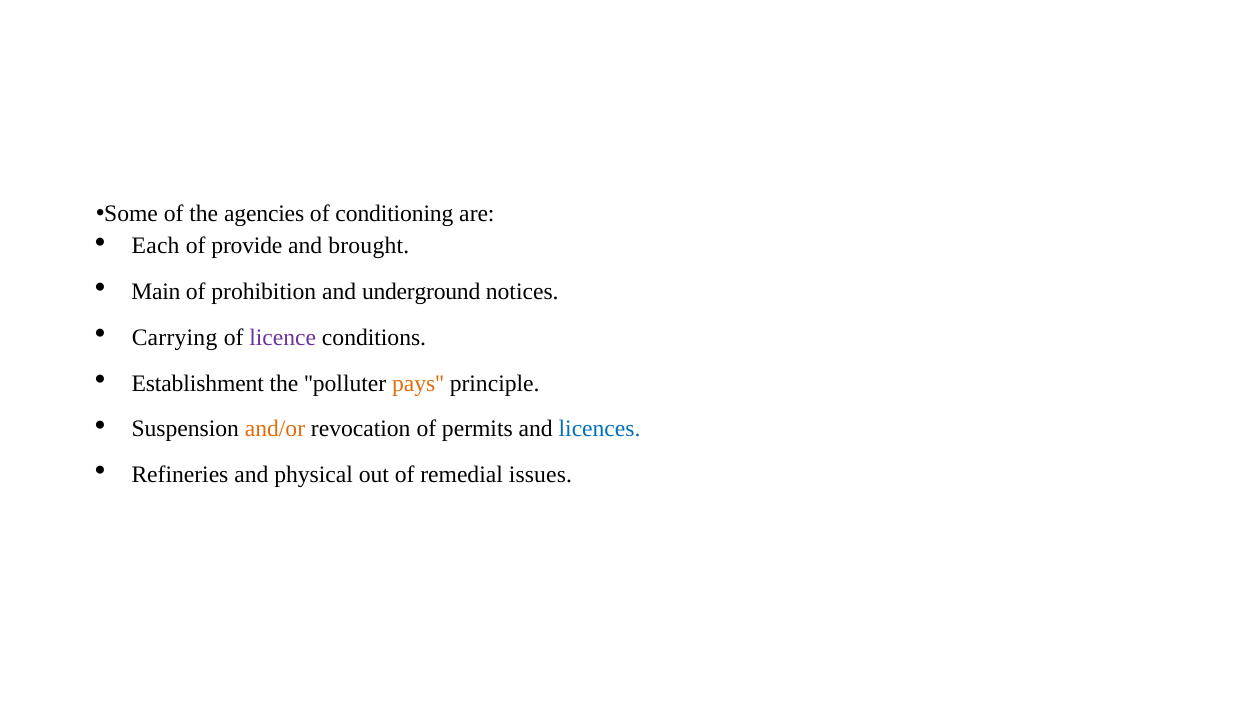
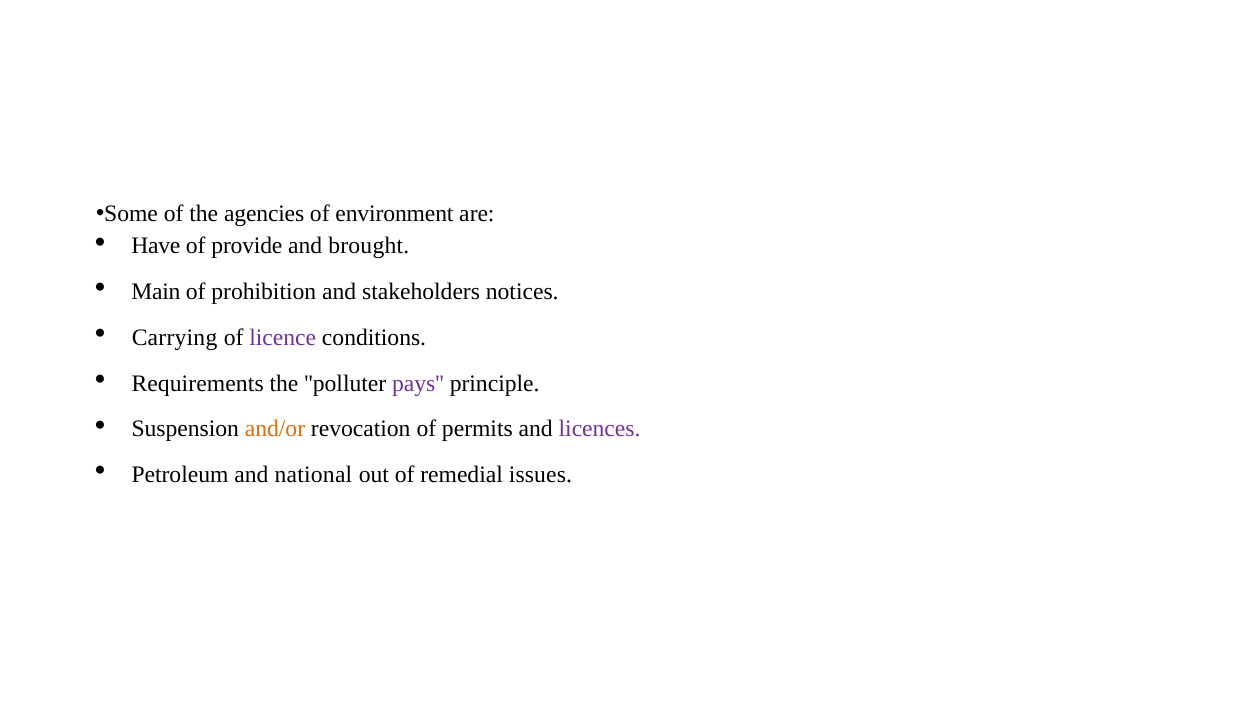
conditioning: conditioning -> environment (394, 213)
Each: Each -> Have (156, 246)
underground: underground -> stakeholders (421, 292)
Establishment: Establishment -> Requirements (198, 383)
pays colour: orange -> purple (418, 383)
licences colour: blue -> purple (600, 429)
Refineries: Refineries -> Petroleum (180, 475)
physical: physical -> national (313, 475)
